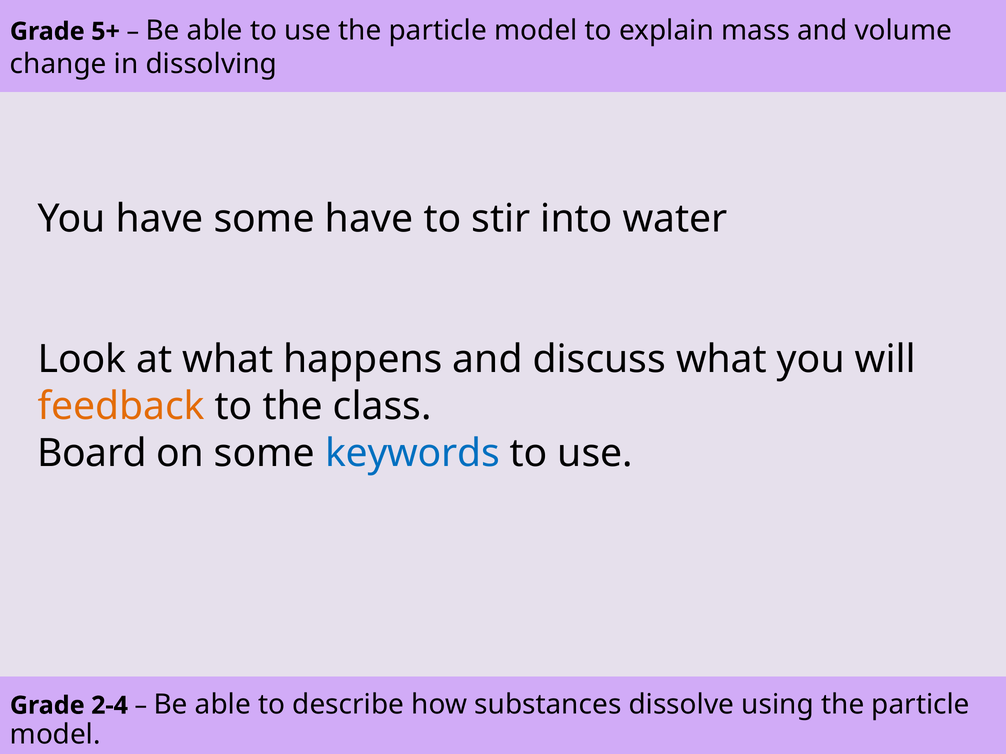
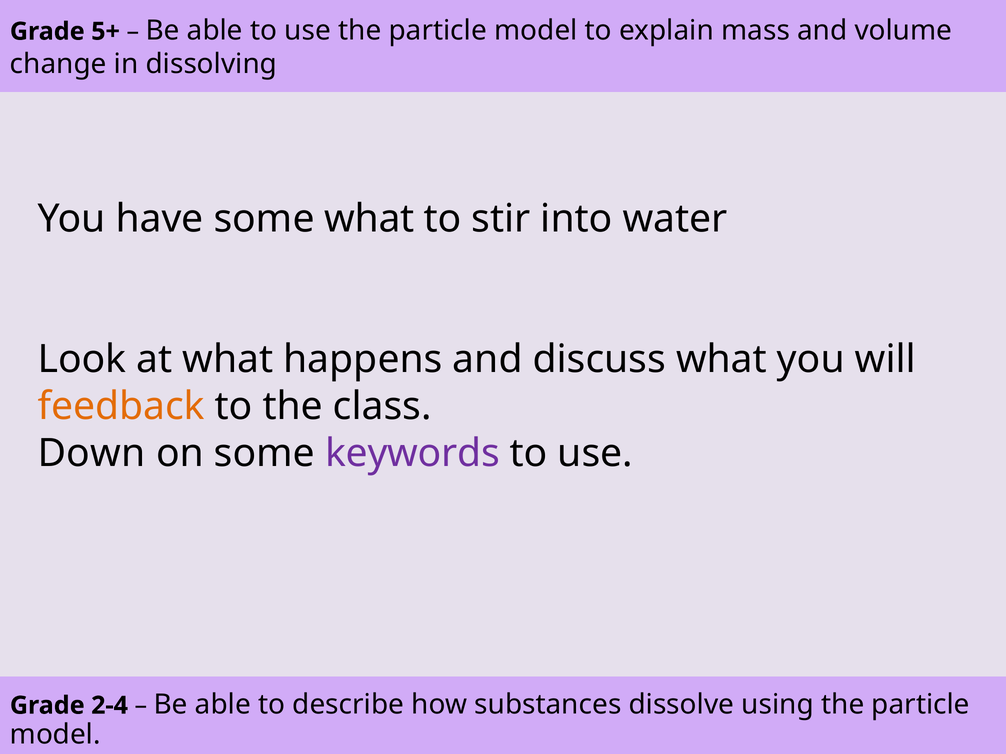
some have: have -> what (369, 219)
Board: Board -> Down (92, 454)
keywords colour: blue -> purple (412, 454)
